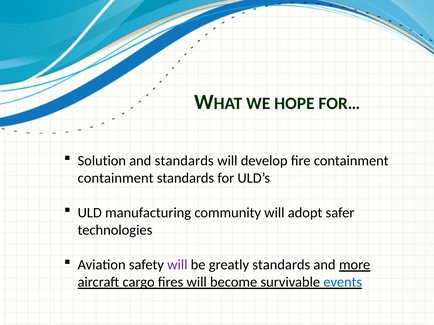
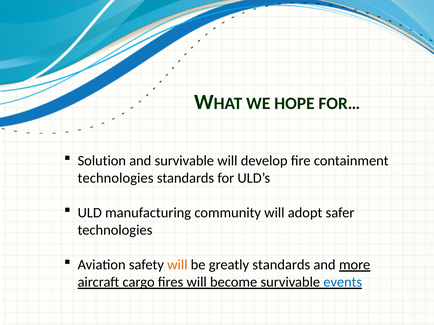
and standards: standards -> survivable (184, 161)
containment: containment -> technologies (116, 178)
will colour: purple -> orange (177, 265)
